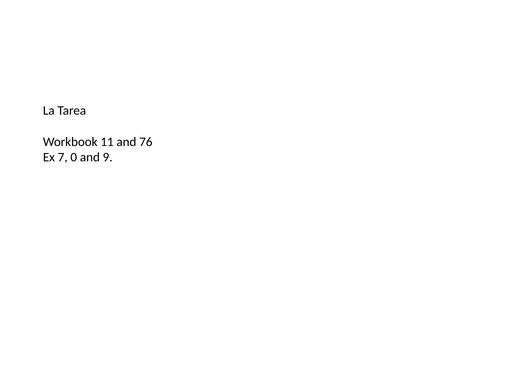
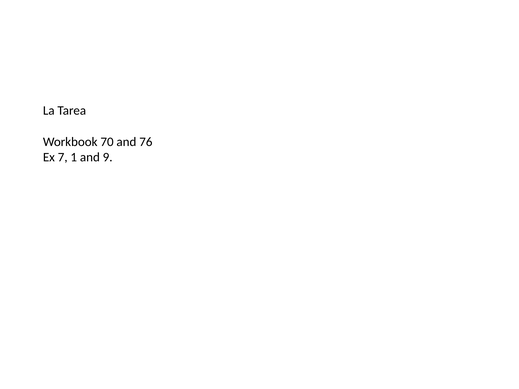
11: 11 -> 70 (107, 142)
0: 0 -> 1 (74, 157)
